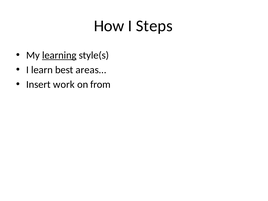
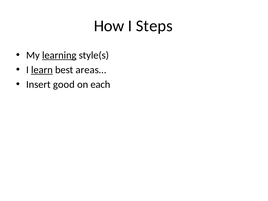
learn underline: none -> present (42, 70)
work: work -> good (64, 84)
from: from -> each (100, 84)
